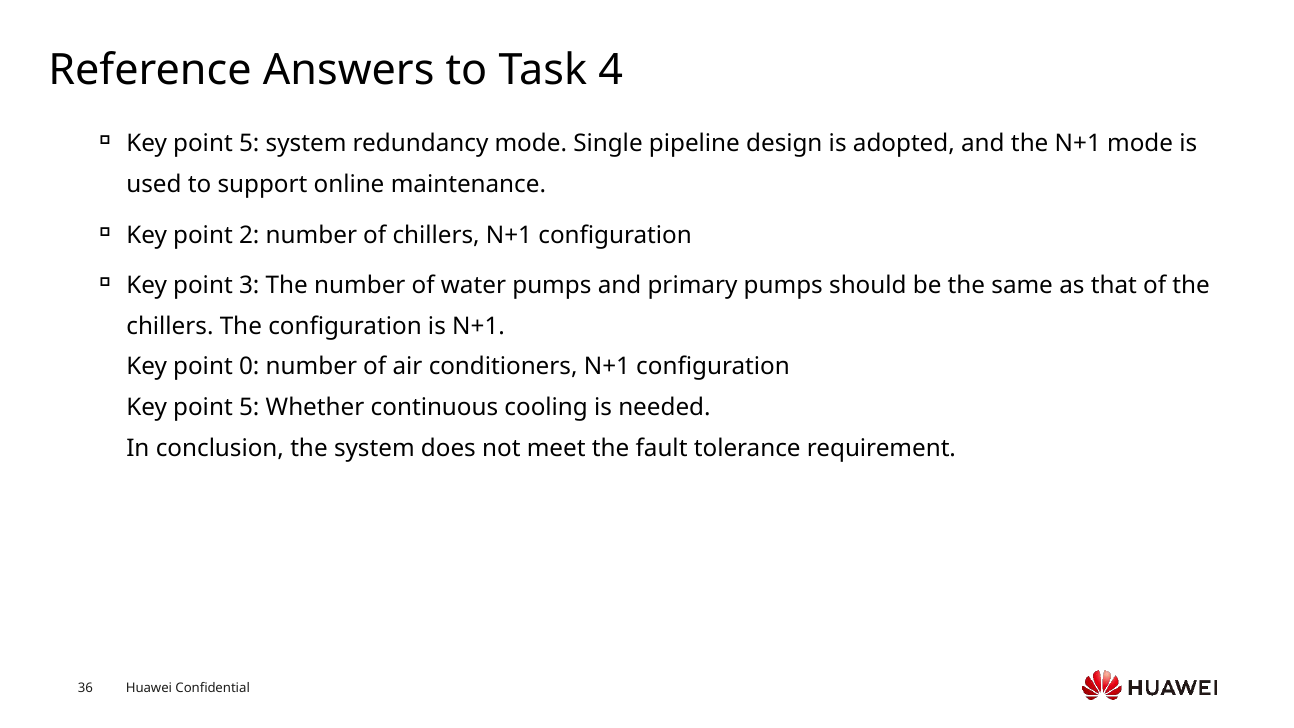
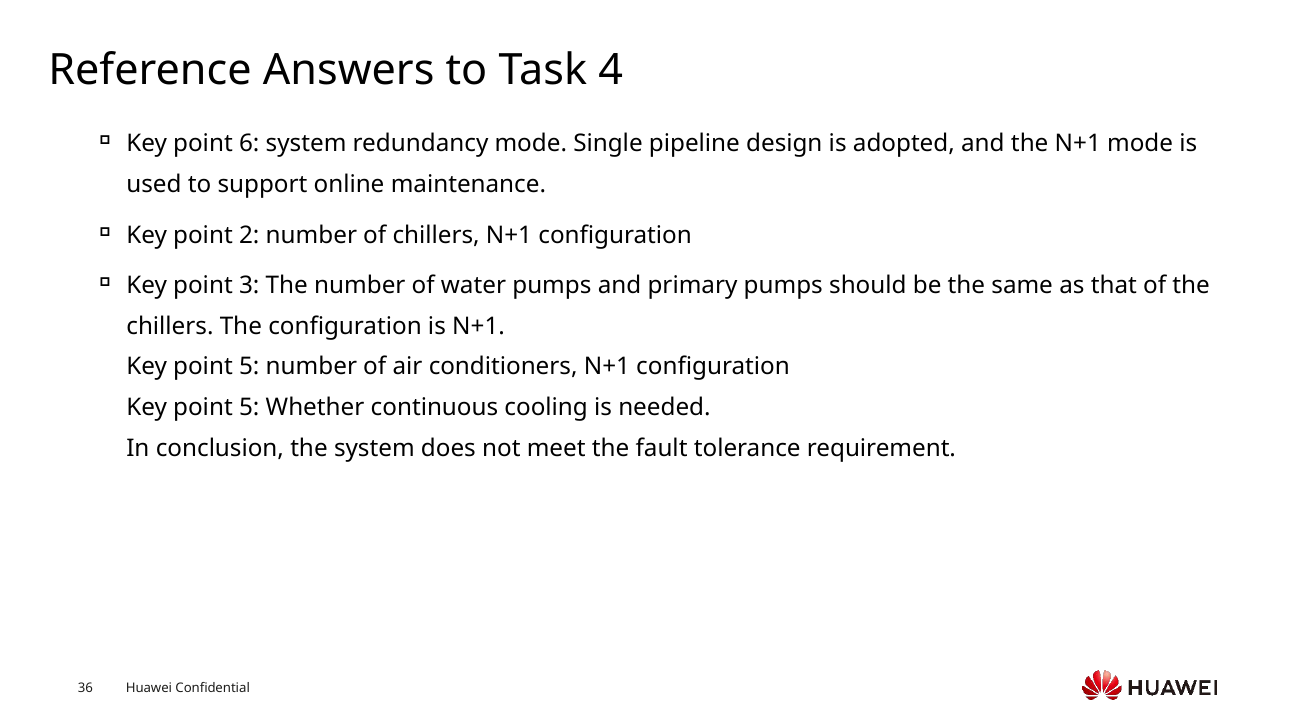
5: 5 -> 6 (249, 144)
0: 0 -> 5 (249, 367)
